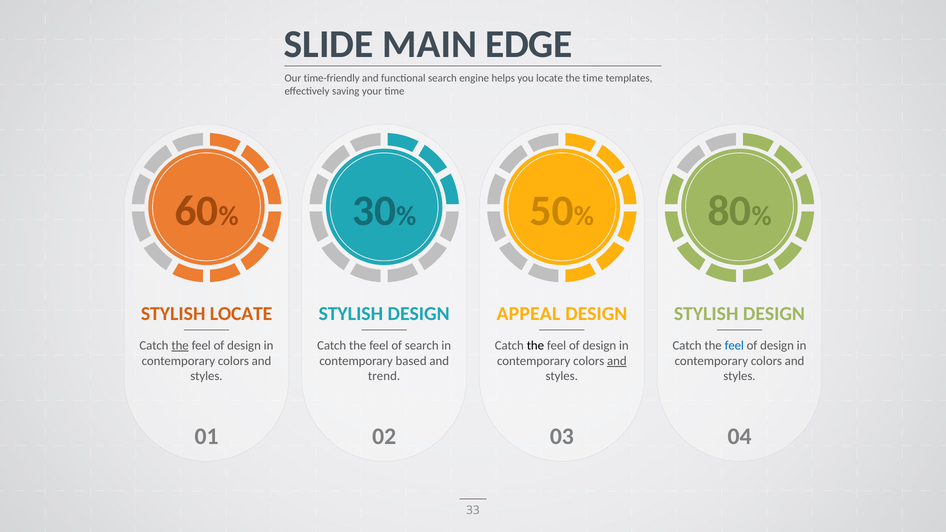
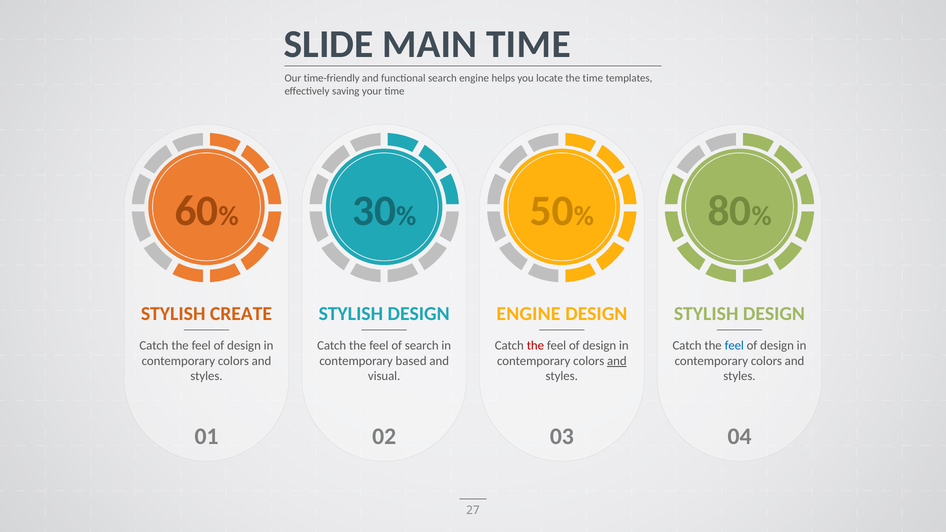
MAIN EDGE: EDGE -> TIME (528, 44)
STYLISH LOCATE: LOCATE -> CREATE (241, 314)
APPEAL: APPEAL -> ENGINE (528, 314)
the underline: present -> none (180, 346)
the colour: black -> red (535, 346)
trend: trend -> visual (384, 376)
33: 33 -> 27 (473, 511)
